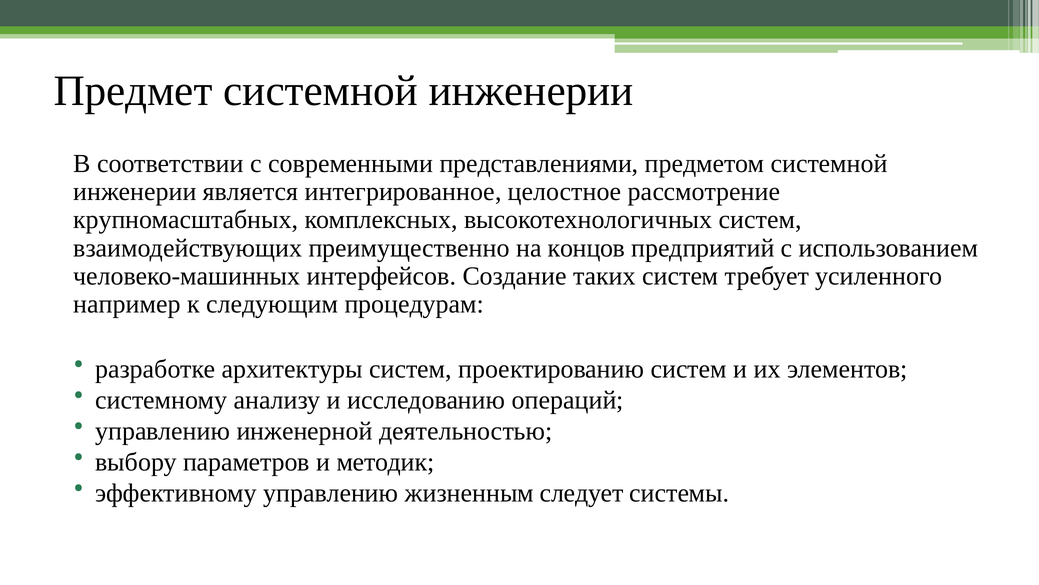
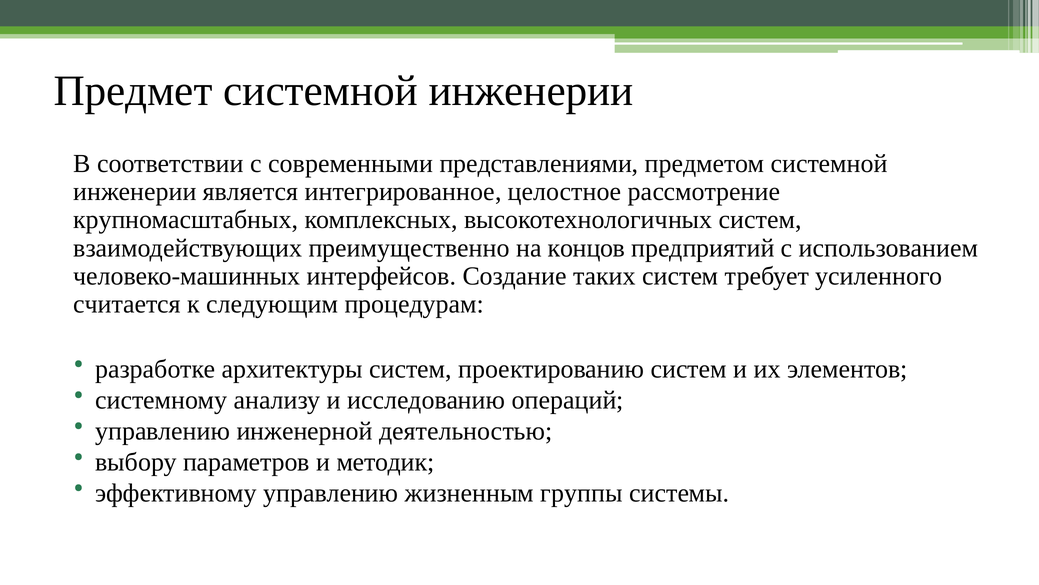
например: например -> считается (127, 304)
следует: следует -> группы (582, 493)
